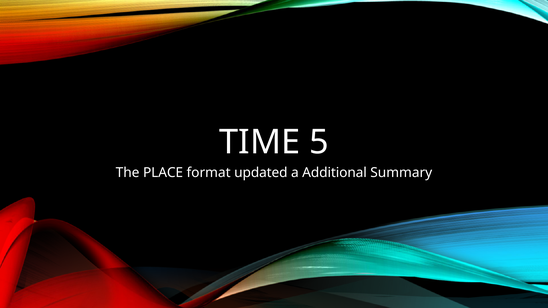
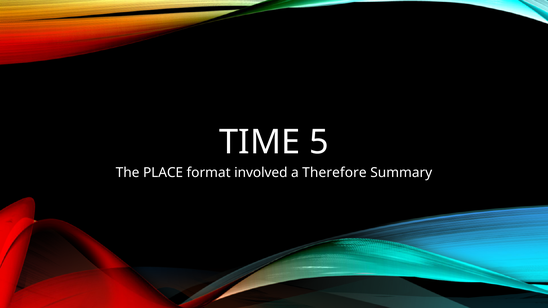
updated: updated -> involved (261, 173)
Additional: Additional -> Therefore (334, 173)
